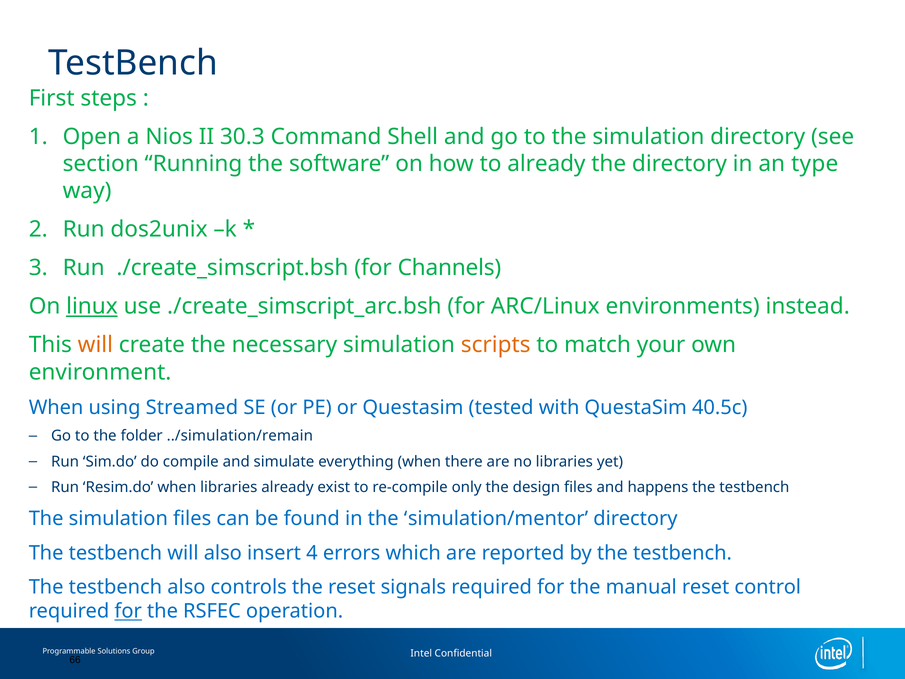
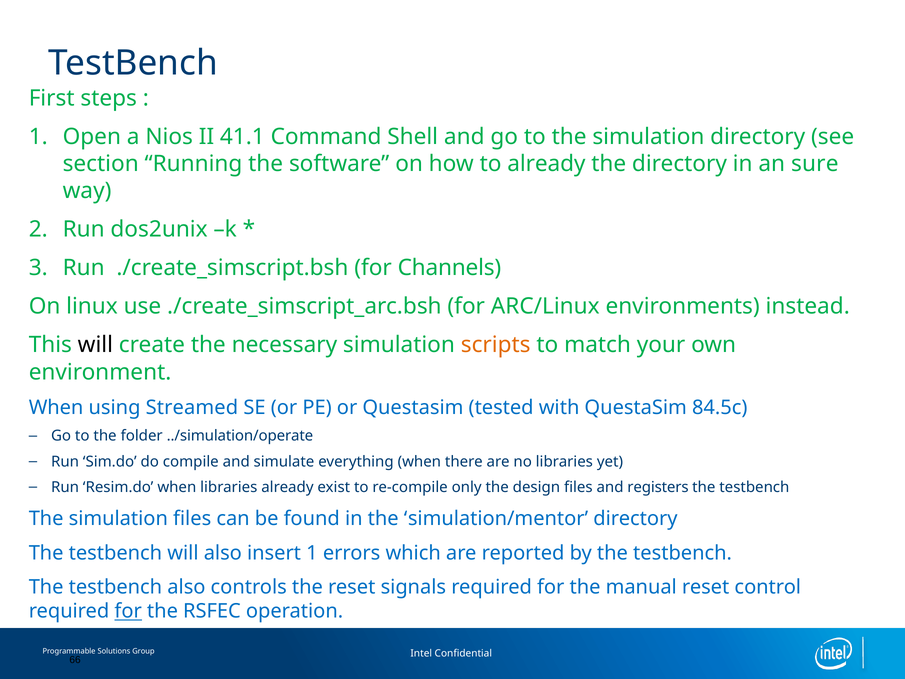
30.3: 30.3 -> 41.1 (242, 137)
type: type -> sure (815, 164)
linux underline: present -> none (92, 306)
will colour: orange -> black (95, 345)
40.5c: 40.5c -> 84.5c (720, 407)
../simulation/remain: ../simulation/remain -> ../simulation/operate (240, 436)
happens: happens -> registers (658, 487)
insert 4: 4 -> 1 (312, 553)
